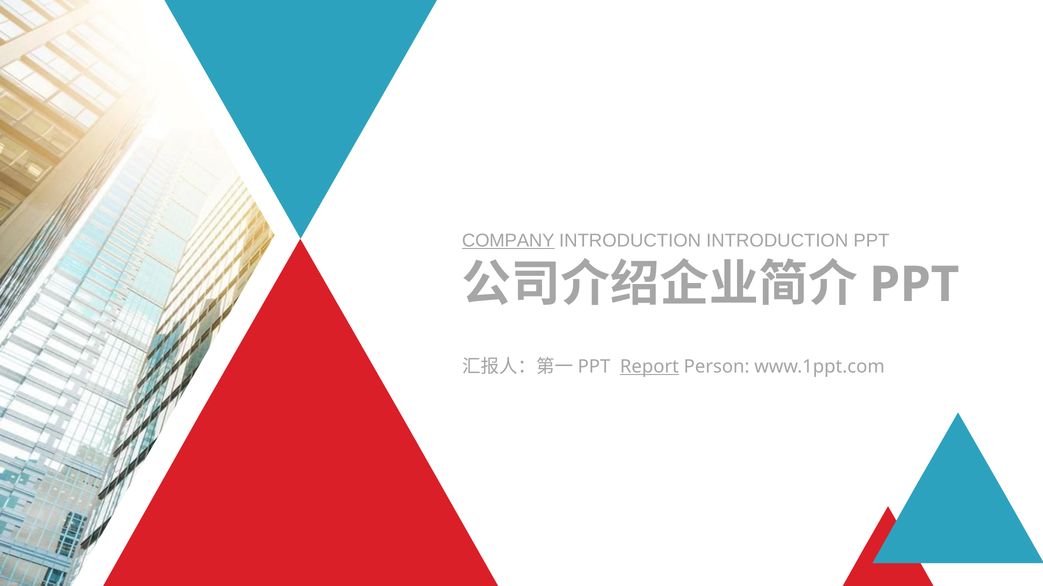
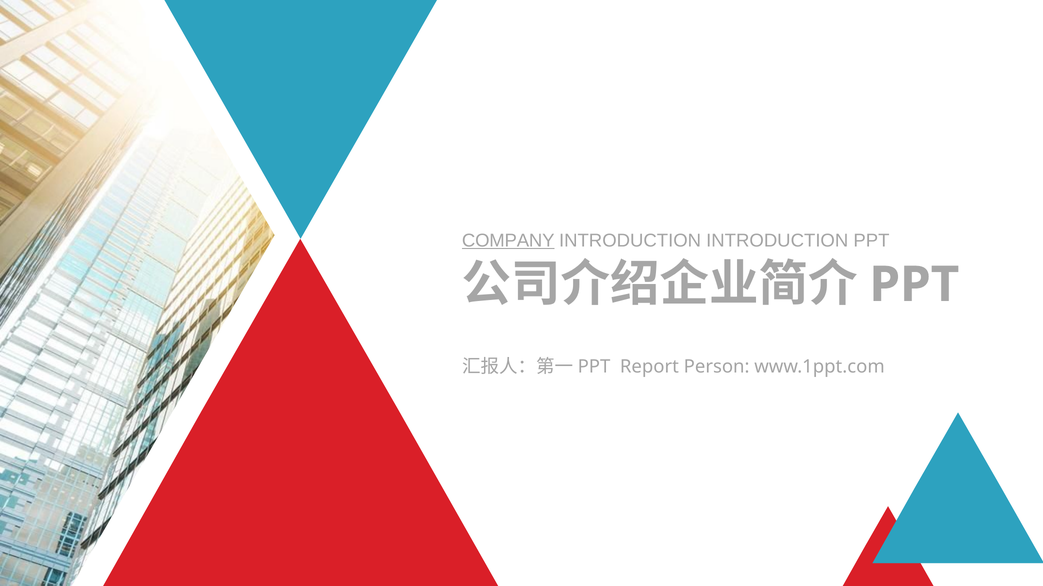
Report underline: present -> none (649, 367)
